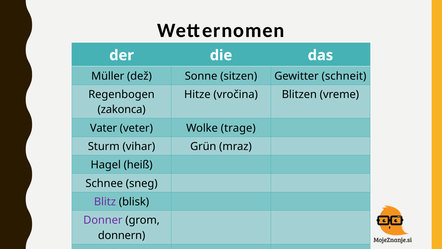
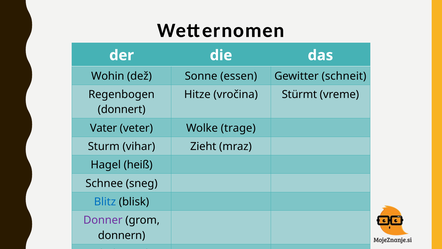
Müller: Müller -> Wohin (108, 76)
sitzen: sitzen -> essen (239, 76)
Blitzen: Blitzen -> Stürmt (299, 94)
zakonca: zakonca -> donnert (122, 109)
Grün: Grün -> Zieht (203, 146)
Blitz colour: purple -> blue (105, 202)
